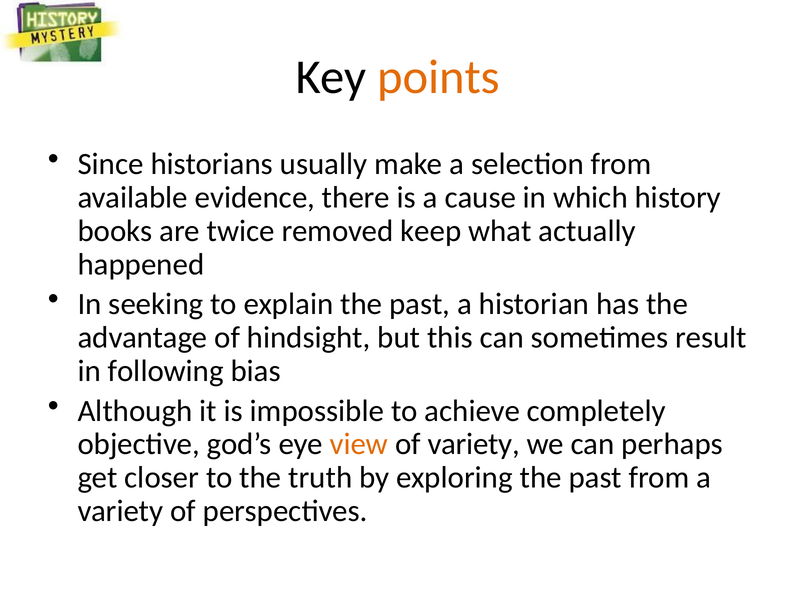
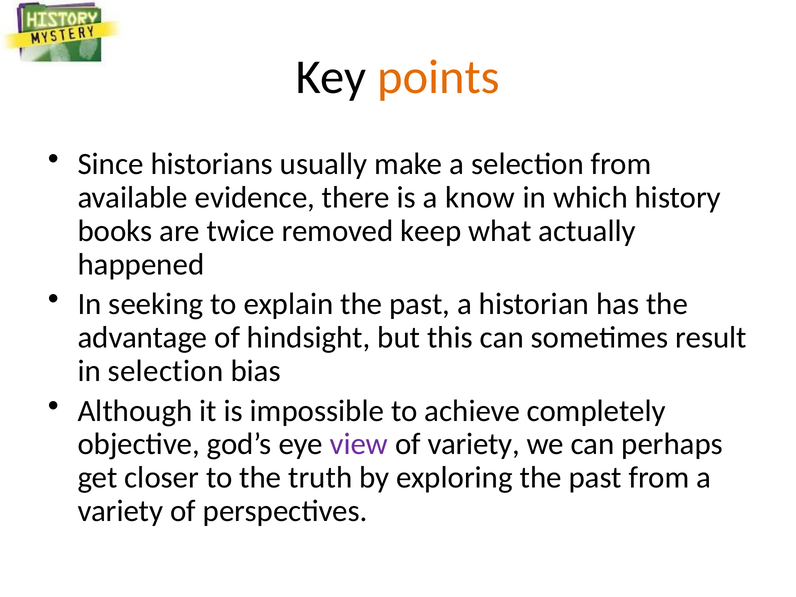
cause: cause -> know (480, 197)
in following: following -> selection (166, 371)
view colour: orange -> purple (359, 444)
